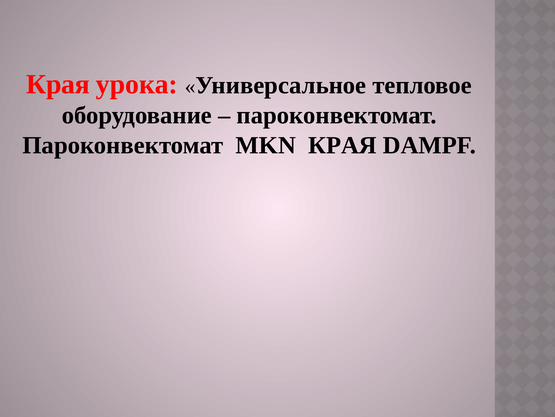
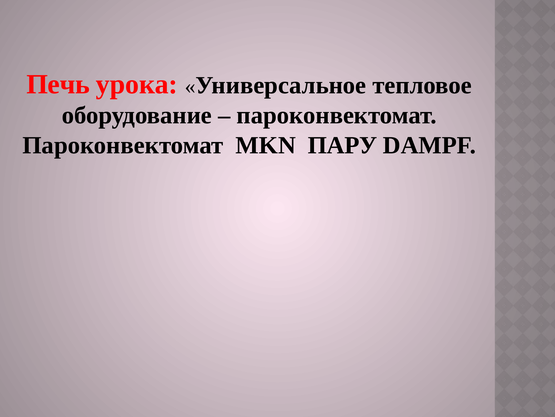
Края: Края -> Печь (58, 84)
MKN КРАЯ: КРАЯ -> ПАРУ (343, 145)
